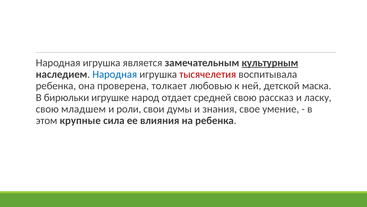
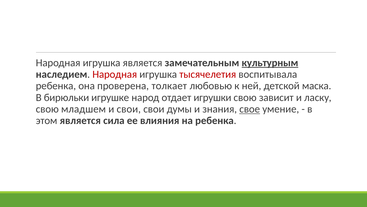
Народная colour: blue -> red (115, 74)
средней: средней -> игрушки (212, 97)
рассказ: рассказ -> зависит (276, 97)
и роли: роли -> свои (129, 109)
свое underline: none -> present (250, 109)
этом крупные: крупные -> является (80, 120)
